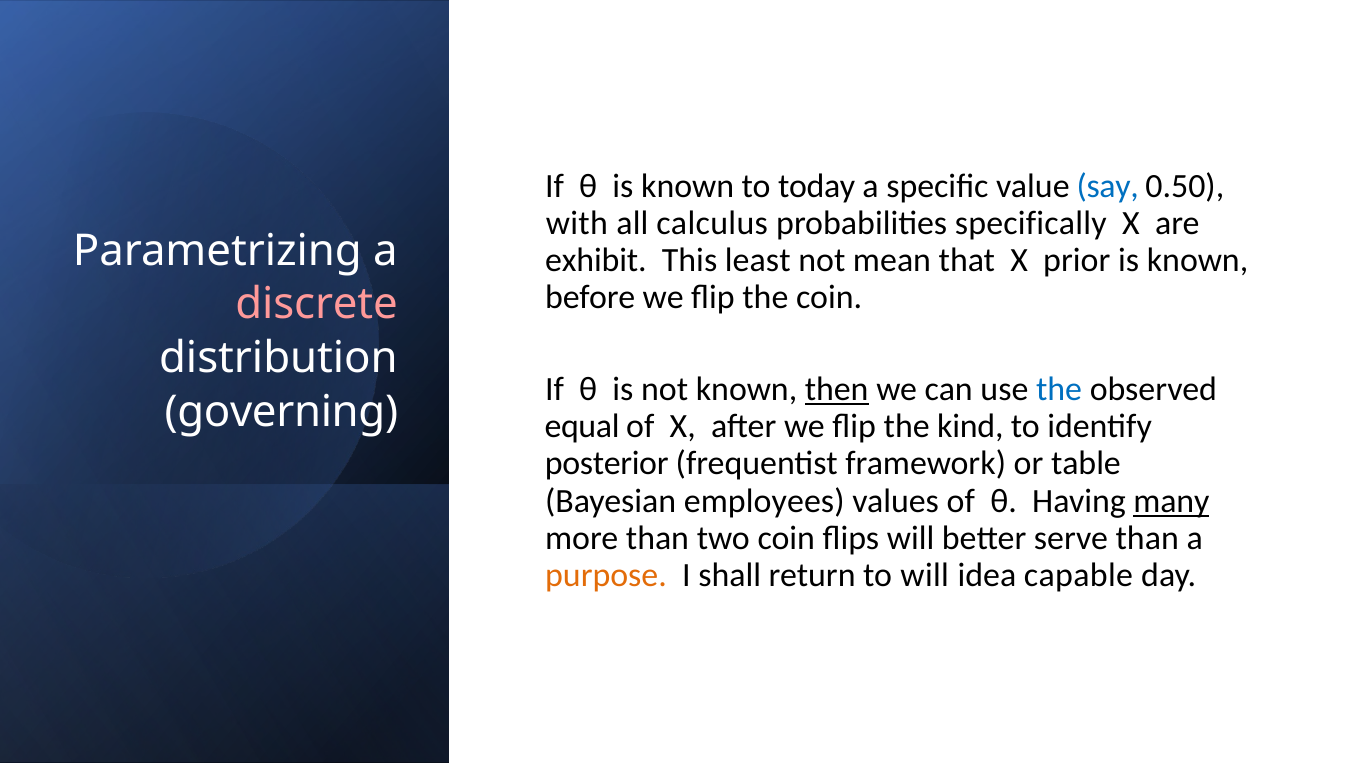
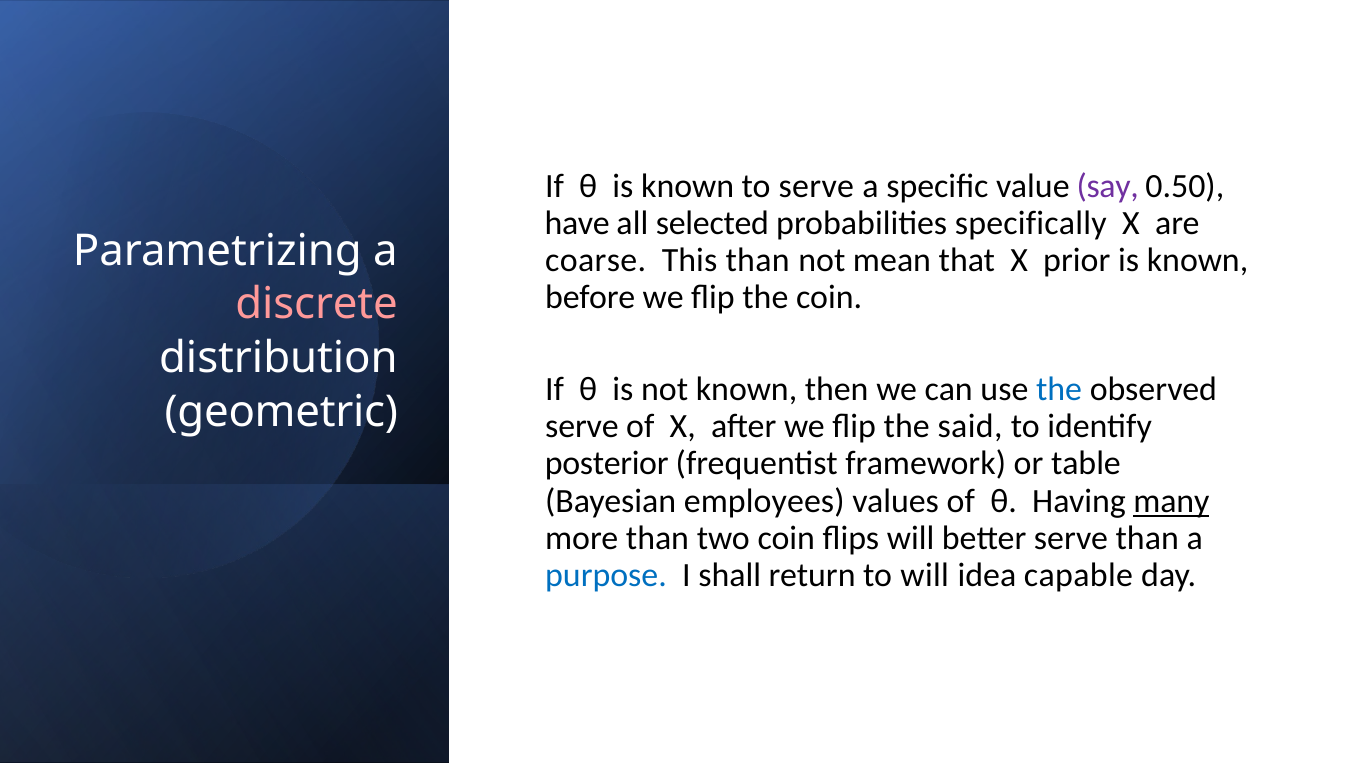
to today: today -> serve (816, 186)
say colour: blue -> purple (1108, 186)
with: with -> have (577, 223)
calculus: calculus -> selected (712, 223)
exhibit: exhibit -> coarse (596, 260)
This least: least -> than (758, 260)
then underline: present -> none (837, 389)
governing: governing -> geometric (281, 412)
equal: equal -> serve (582, 426)
kind: kind -> said (970, 426)
purpose colour: orange -> blue (606, 575)
